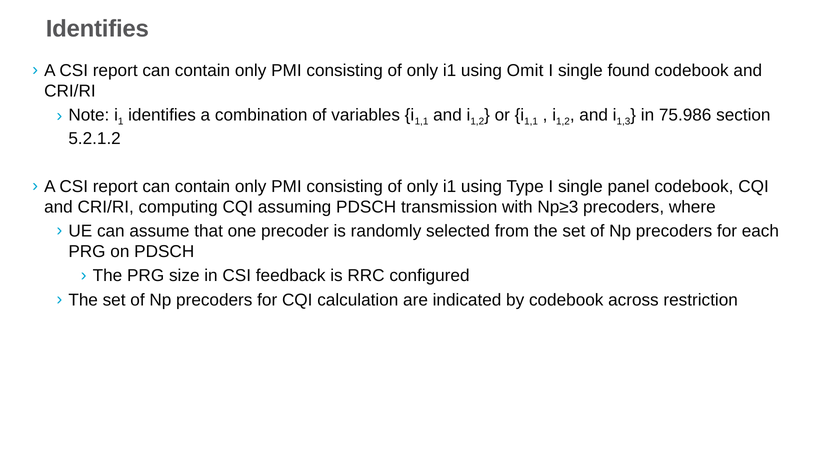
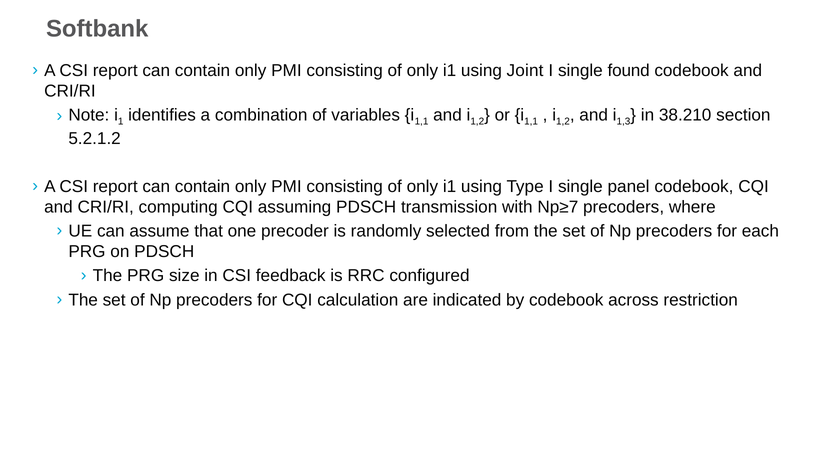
Identifies: Identifies -> Softbank (97, 29)
Omit: Omit -> Joint (525, 70)
75.986: 75.986 -> 38.210 (685, 115)
Np≥3: Np≥3 -> Np≥7 (558, 207)
